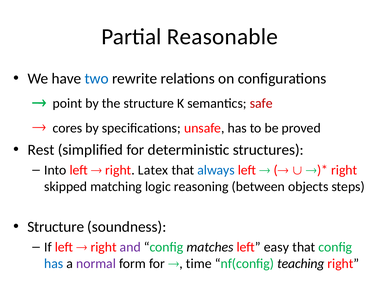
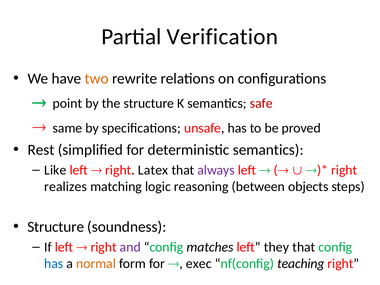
Reasonable: Reasonable -> Verification (222, 37)
two colour: blue -> orange (97, 79)
cores: cores -> same (67, 128)
deterministic structures: structures -> semantics (268, 150)
Into: Into -> Like (55, 170)
always colour: blue -> purple (216, 170)
skipped: skipped -> realizes (66, 187)
easy: easy -> they (276, 247)
normal colour: purple -> orange (96, 264)
time: time -> exec (199, 264)
